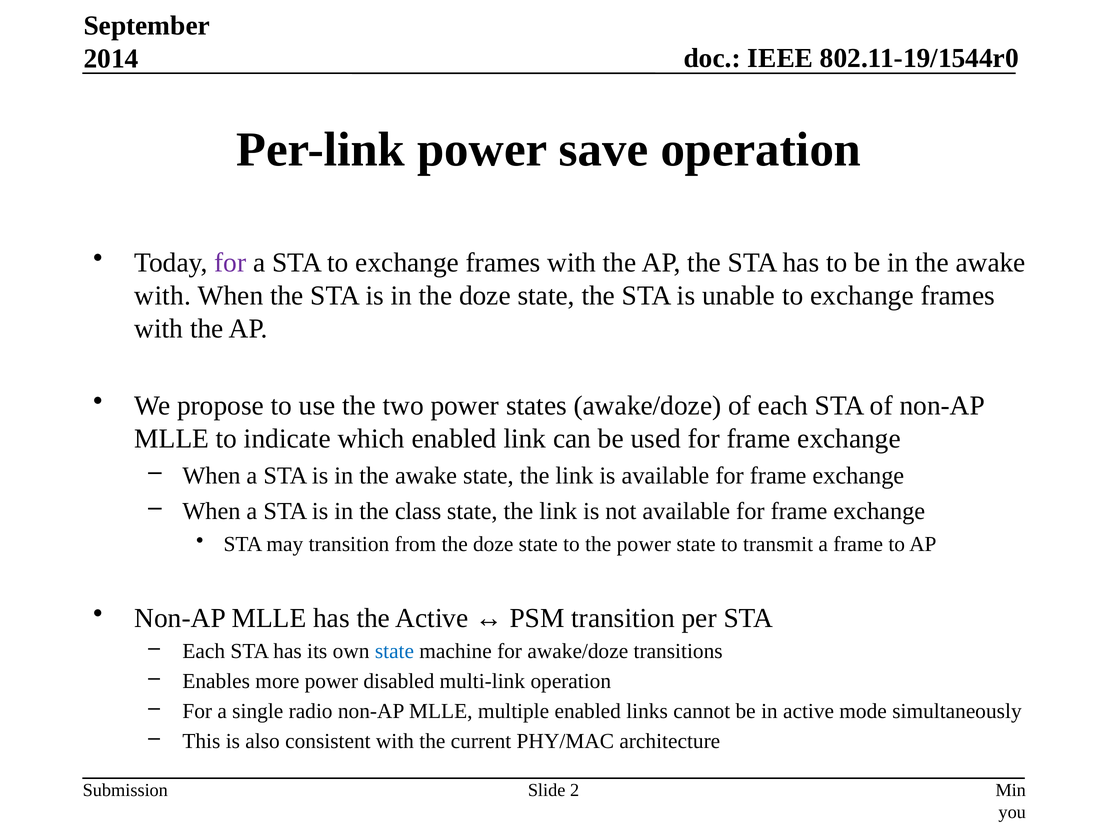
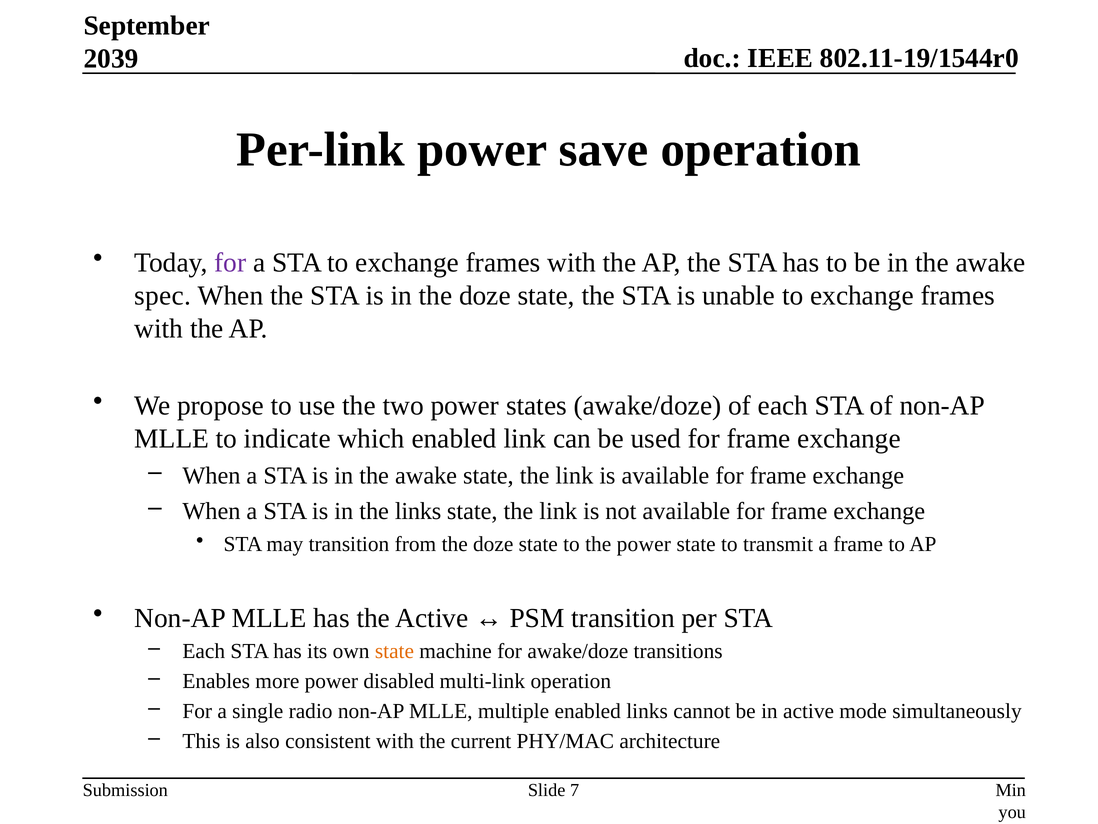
2014: 2014 -> 2039 (111, 59)
with: with -> spec (163, 296)
the class: class -> links (418, 511)
state colour: blue -> orange (394, 651)
2: 2 -> 7 (575, 790)
